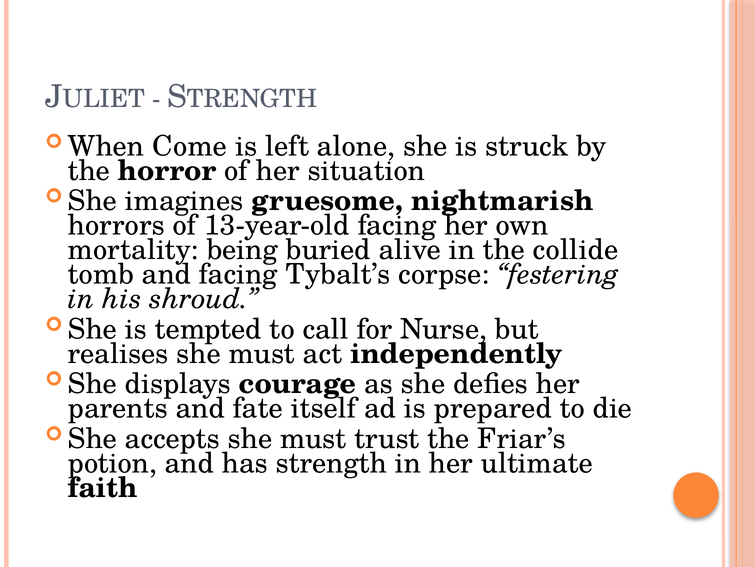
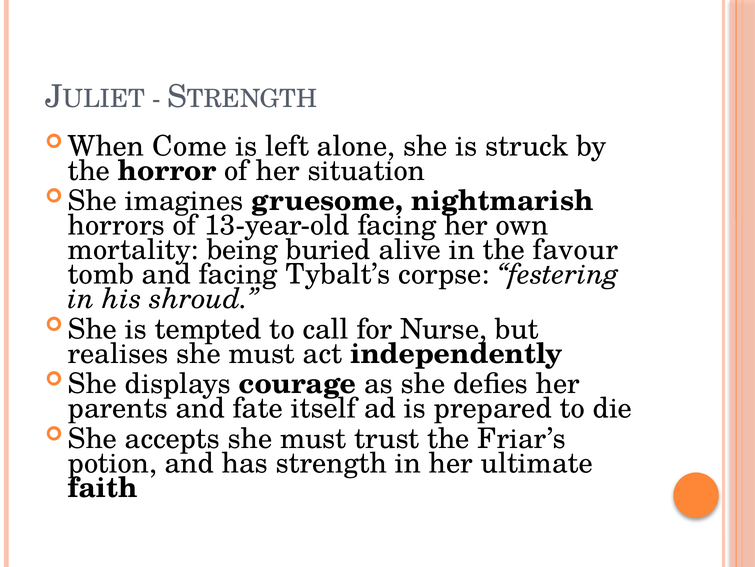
collide: collide -> favour (576, 250)
